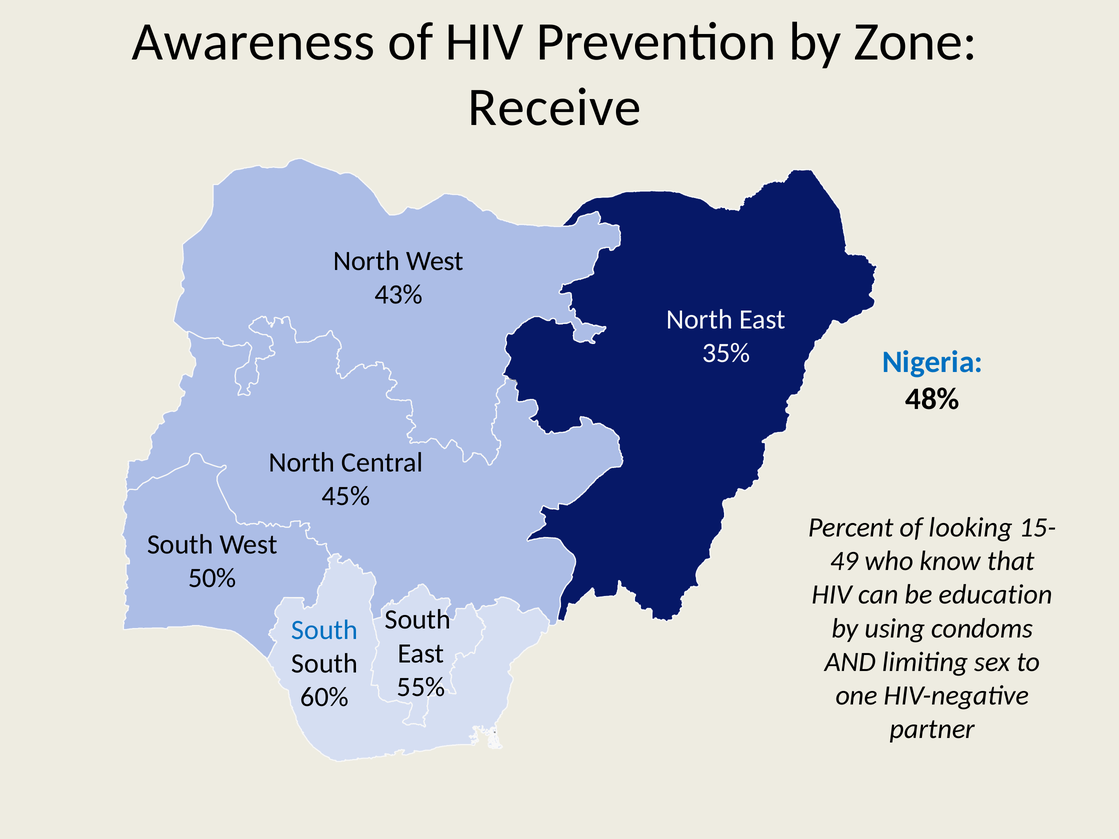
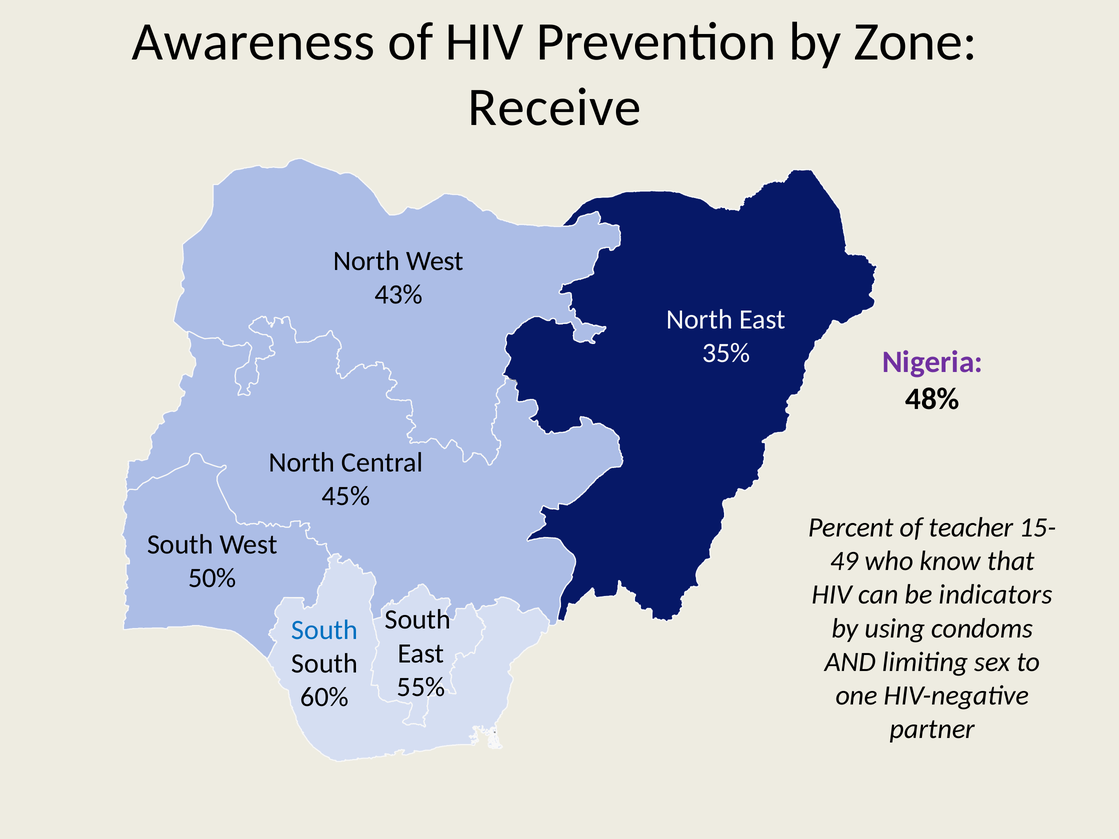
Nigeria colour: blue -> purple (932, 362)
looking: looking -> teacher (971, 528)
education: education -> indicators (996, 595)
